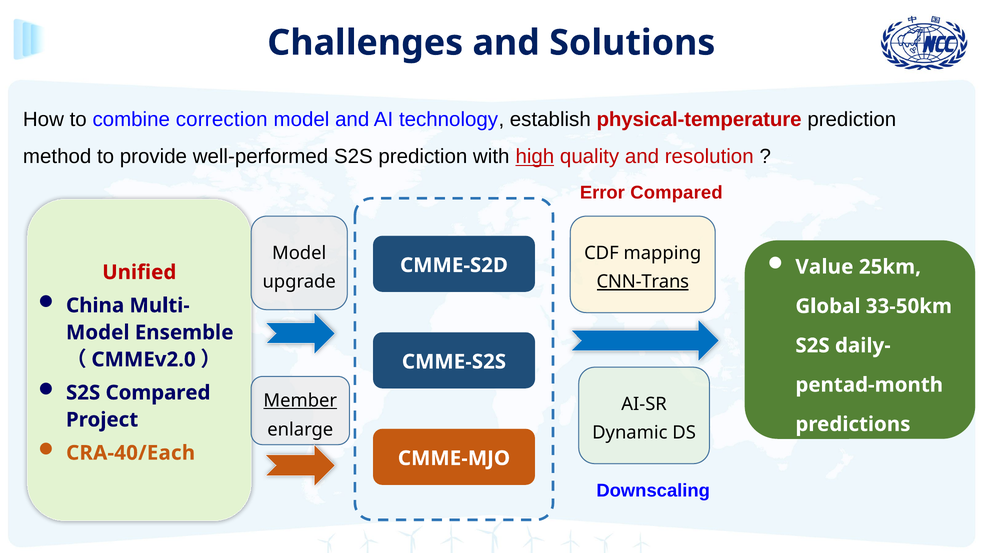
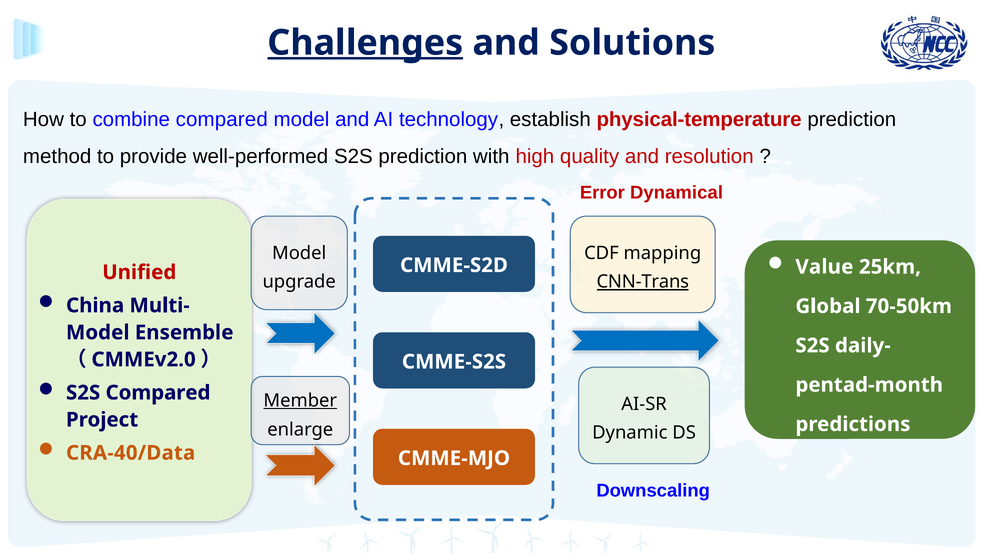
Challenges underline: none -> present (365, 43)
combine correction: correction -> compared (222, 120)
high underline: present -> none (535, 157)
Error Compared: Compared -> Dynamical (677, 193)
33-50km: 33-50km -> 70-50km (909, 306)
CRA-40/Each: CRA-40/Each -> CRA-40/Data (131, 453)
